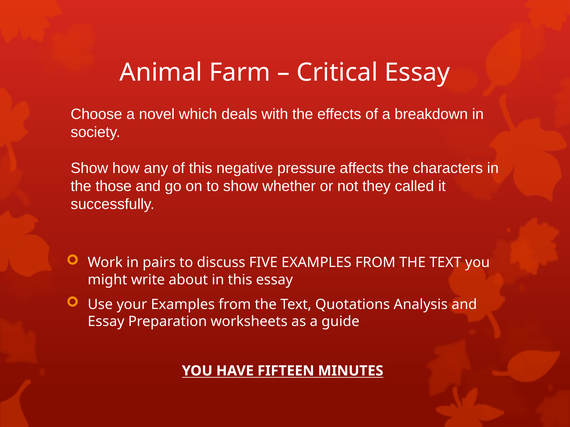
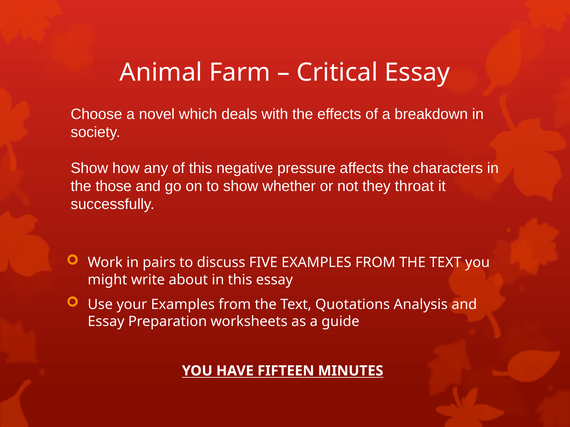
called: called -> throat (414, 187)
